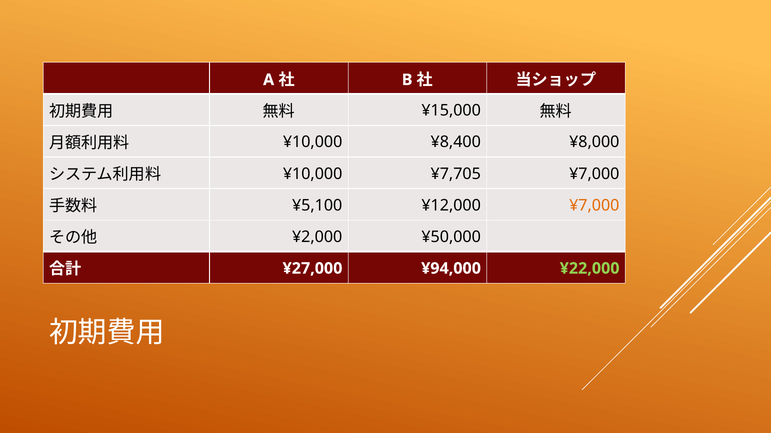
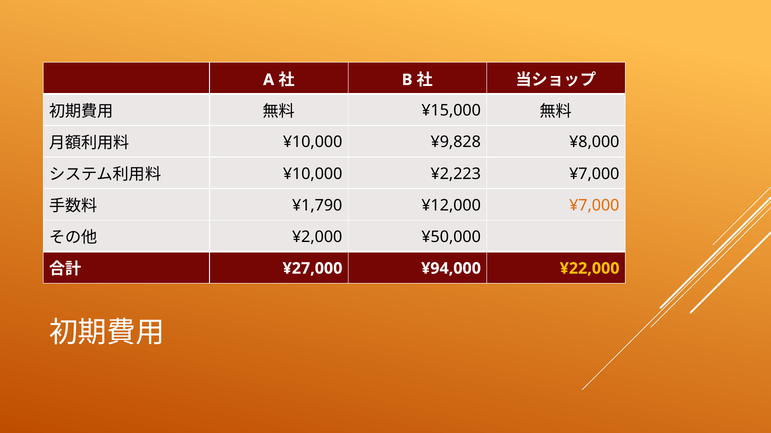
¥8,400: ¥8,400 -> ¥9,828 (456, 142)
¥7,705: ¥7,705 -> ¥2,223 (456, 174)
¥5,100: ¥5,100 -> ¥1,790 (317, 206)
¥22,000 colour: light green -> yellow (590, 269)
